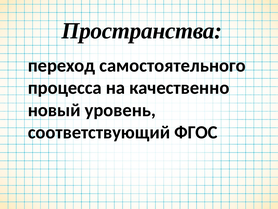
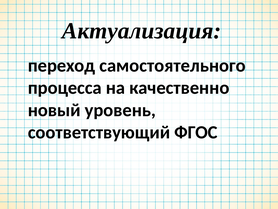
Пространства: Пространства -> Актуализация (142, 31)
